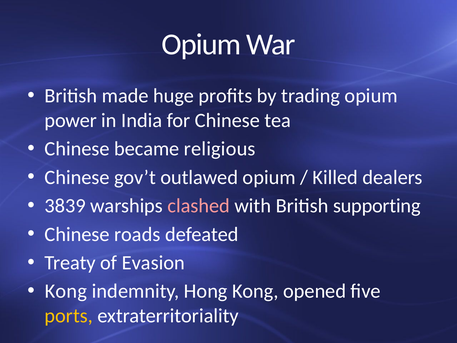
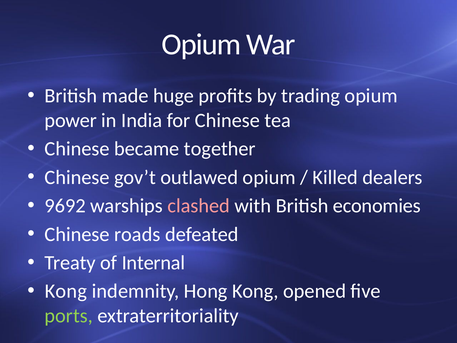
religious: religious -> together (220, 149)
3839: 3839 -> 9692 (65, 206)
supporting: supporting -> economies (377, 206)
Evasion: Evasion -> Internal (153, 263)
ports colour: yellow -> light green (69, 315)
